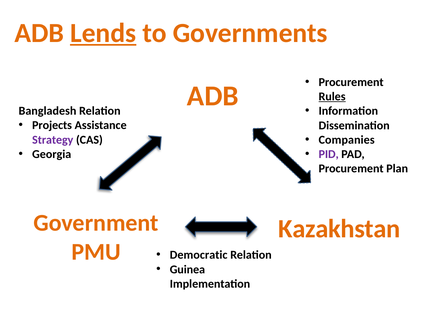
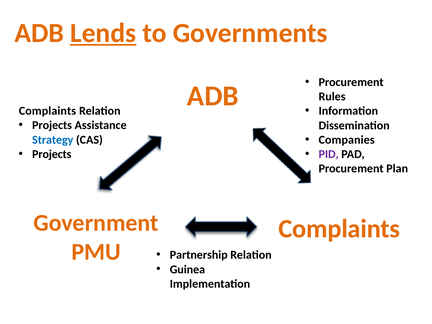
Rules underline: present -> none (332, 97)
Bangladesh: Bangladesh -> Complaints (47, 111)
Strategy colour: purple -> blue (53, 140)
Georgia: Georgia -> Projects (52, 154)
Kazakhstan: Kazakhstan -> Complaints (339, 229)
Democratic: Democratic -> Partnership (199, 255)
